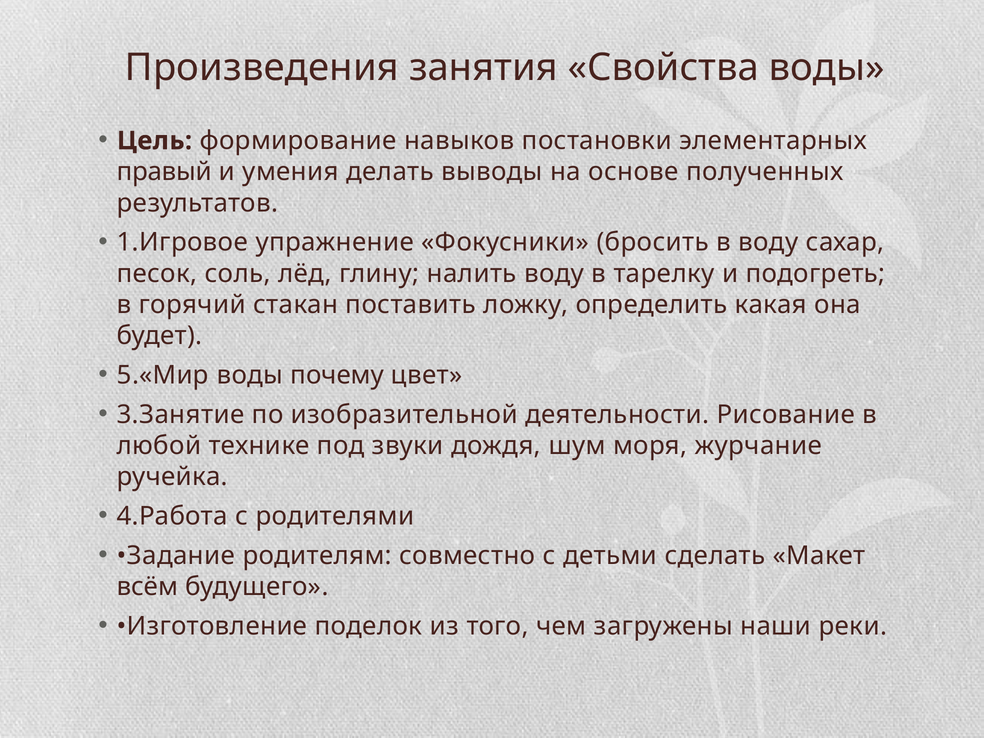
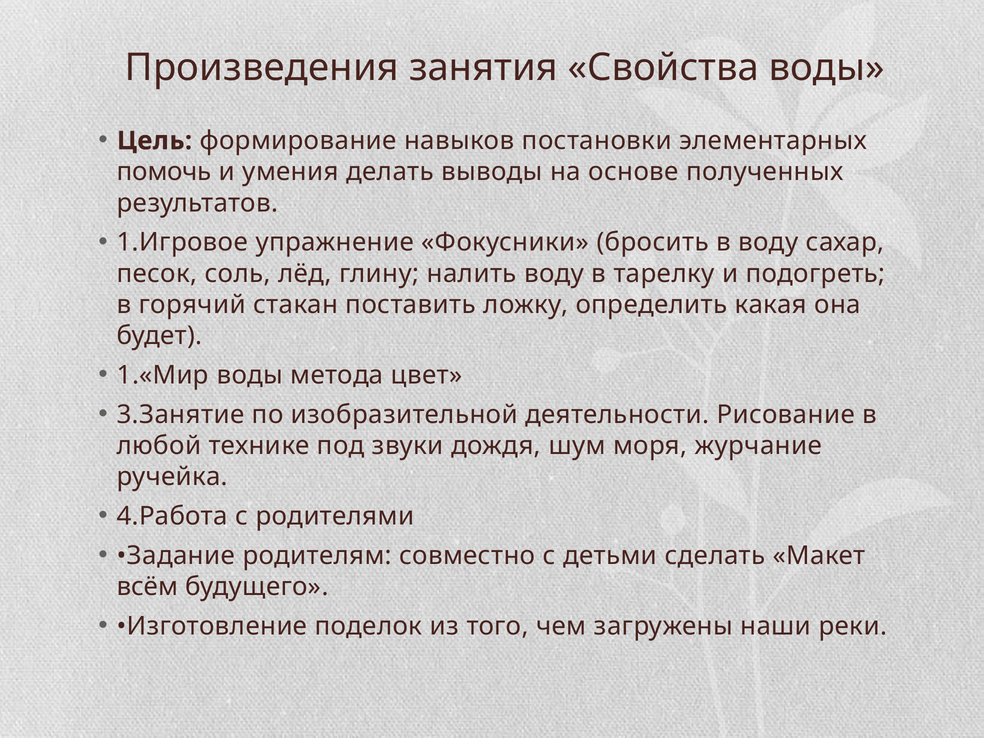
правый: правый -> помочь (164, 172)
5.«Мир: 5.«Мир -> 1.«Мир (163, 375)
почему: почему -> метода (337, 375)
